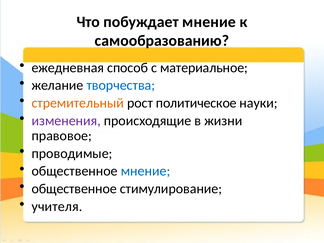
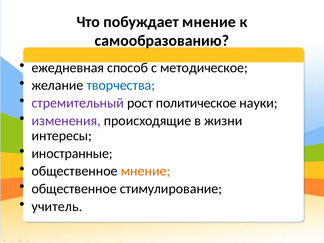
материальное: материальное -> методическое (204, 68)
стремительный colour: orange -> purple (78, 103)
правовое: правовое -> интересы (62, 136)
проводимые: проводимые -> иностранные (72, 153)
мнение colour: blue -> orange (146, 171)
учителя: учителя -> учитель (57, 206)
